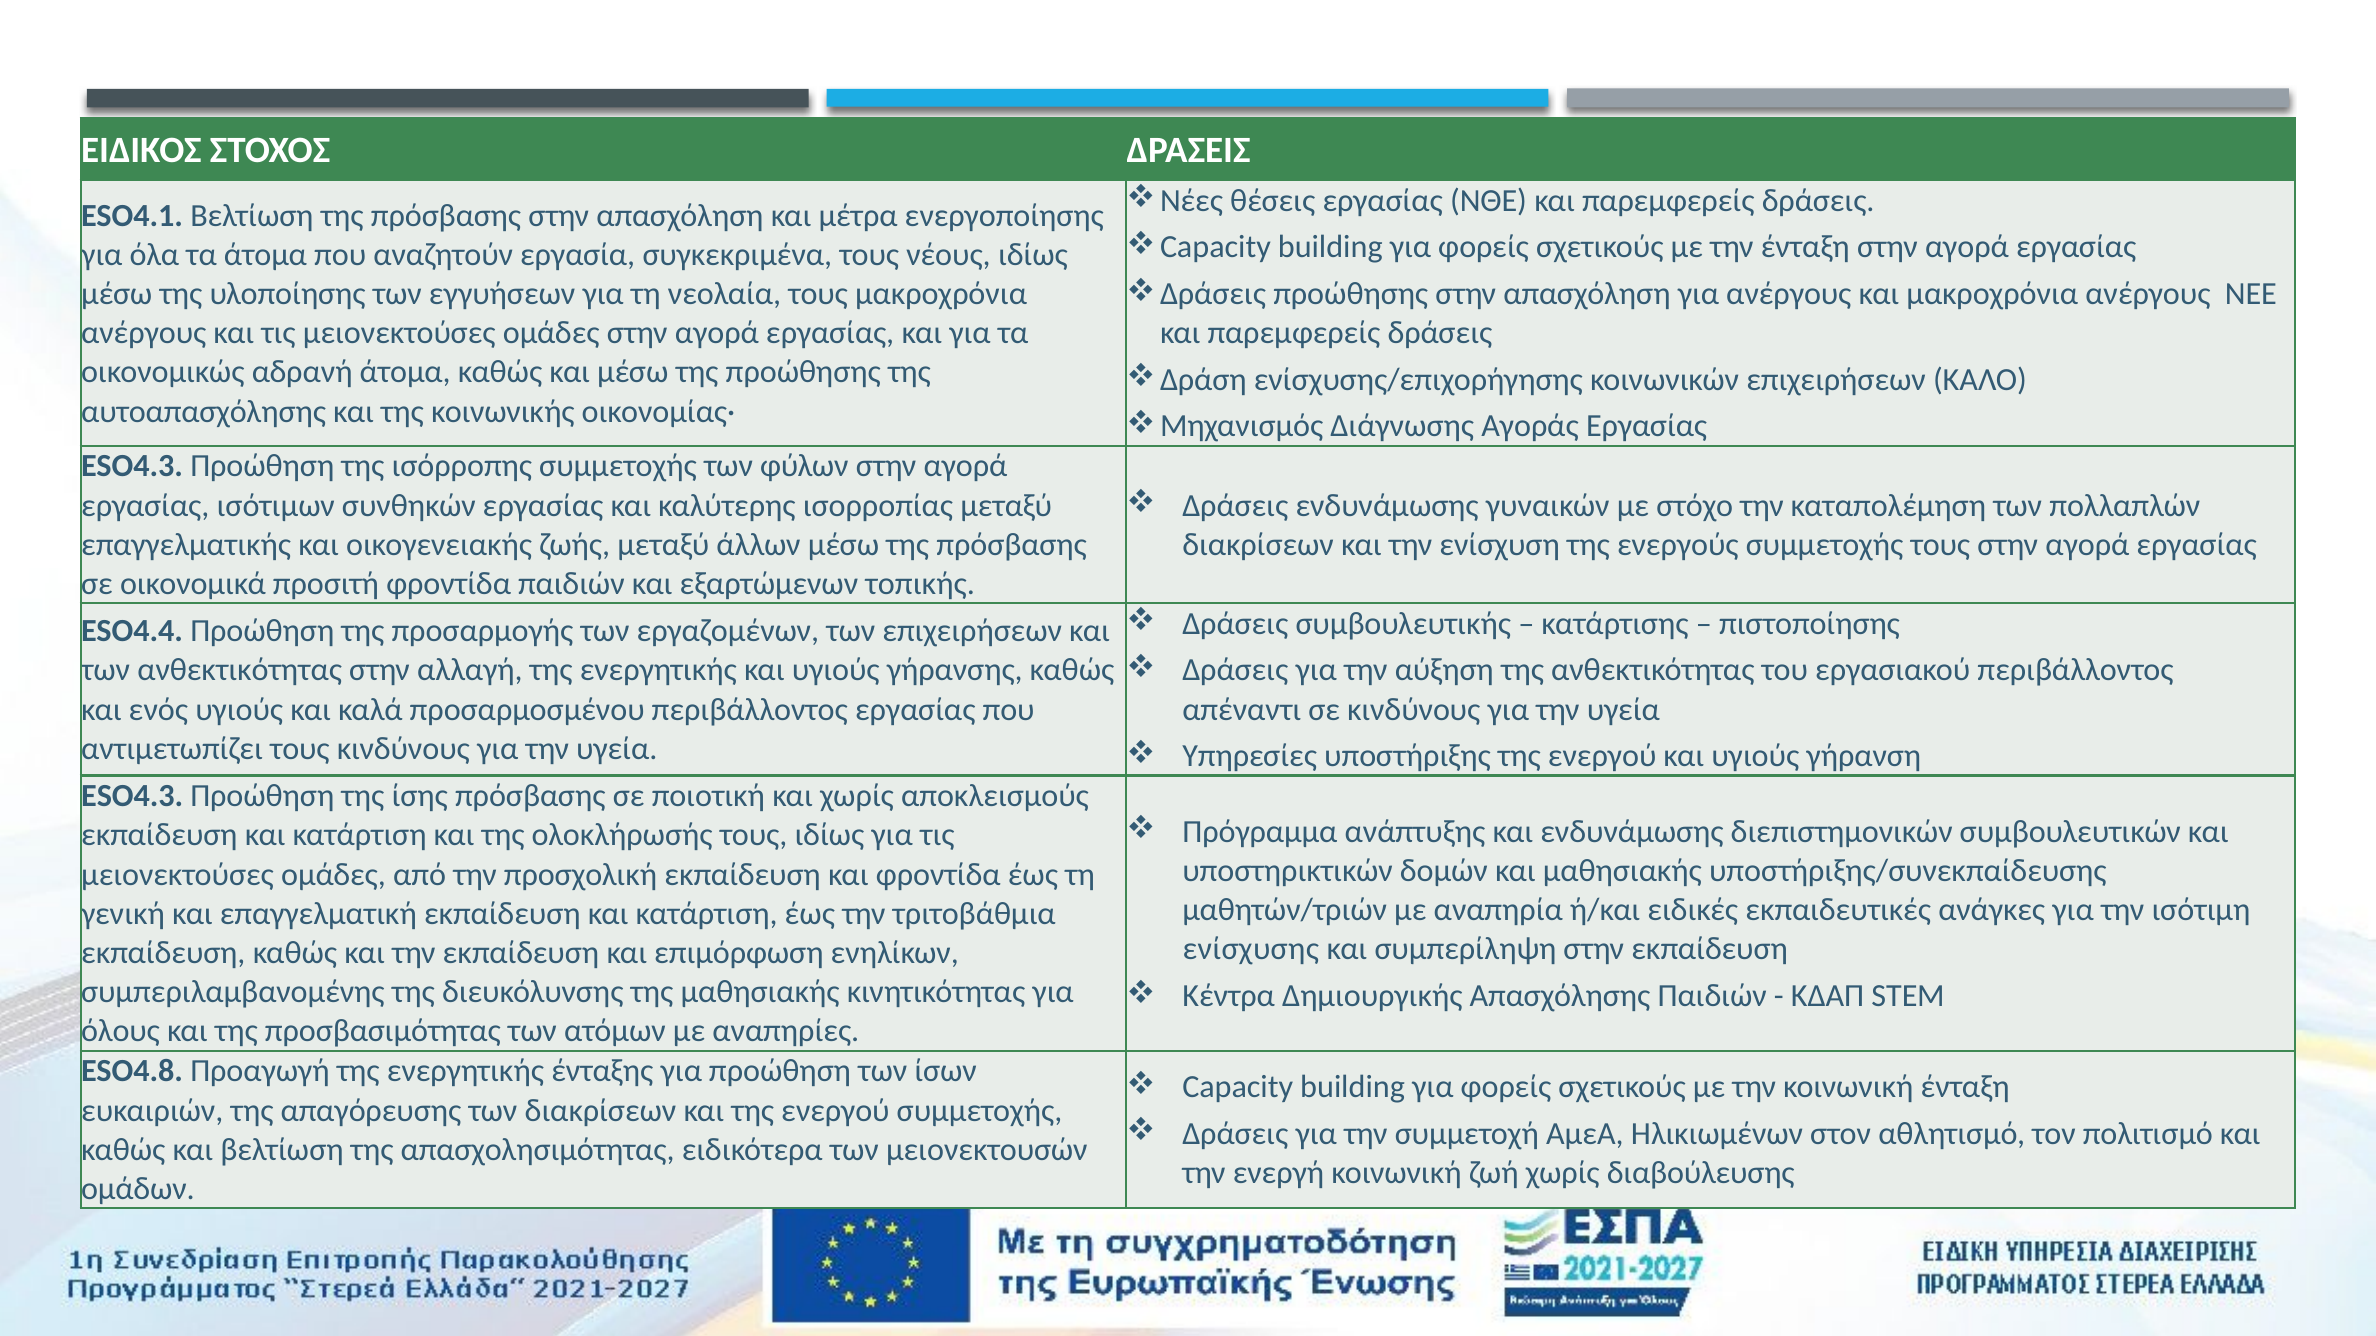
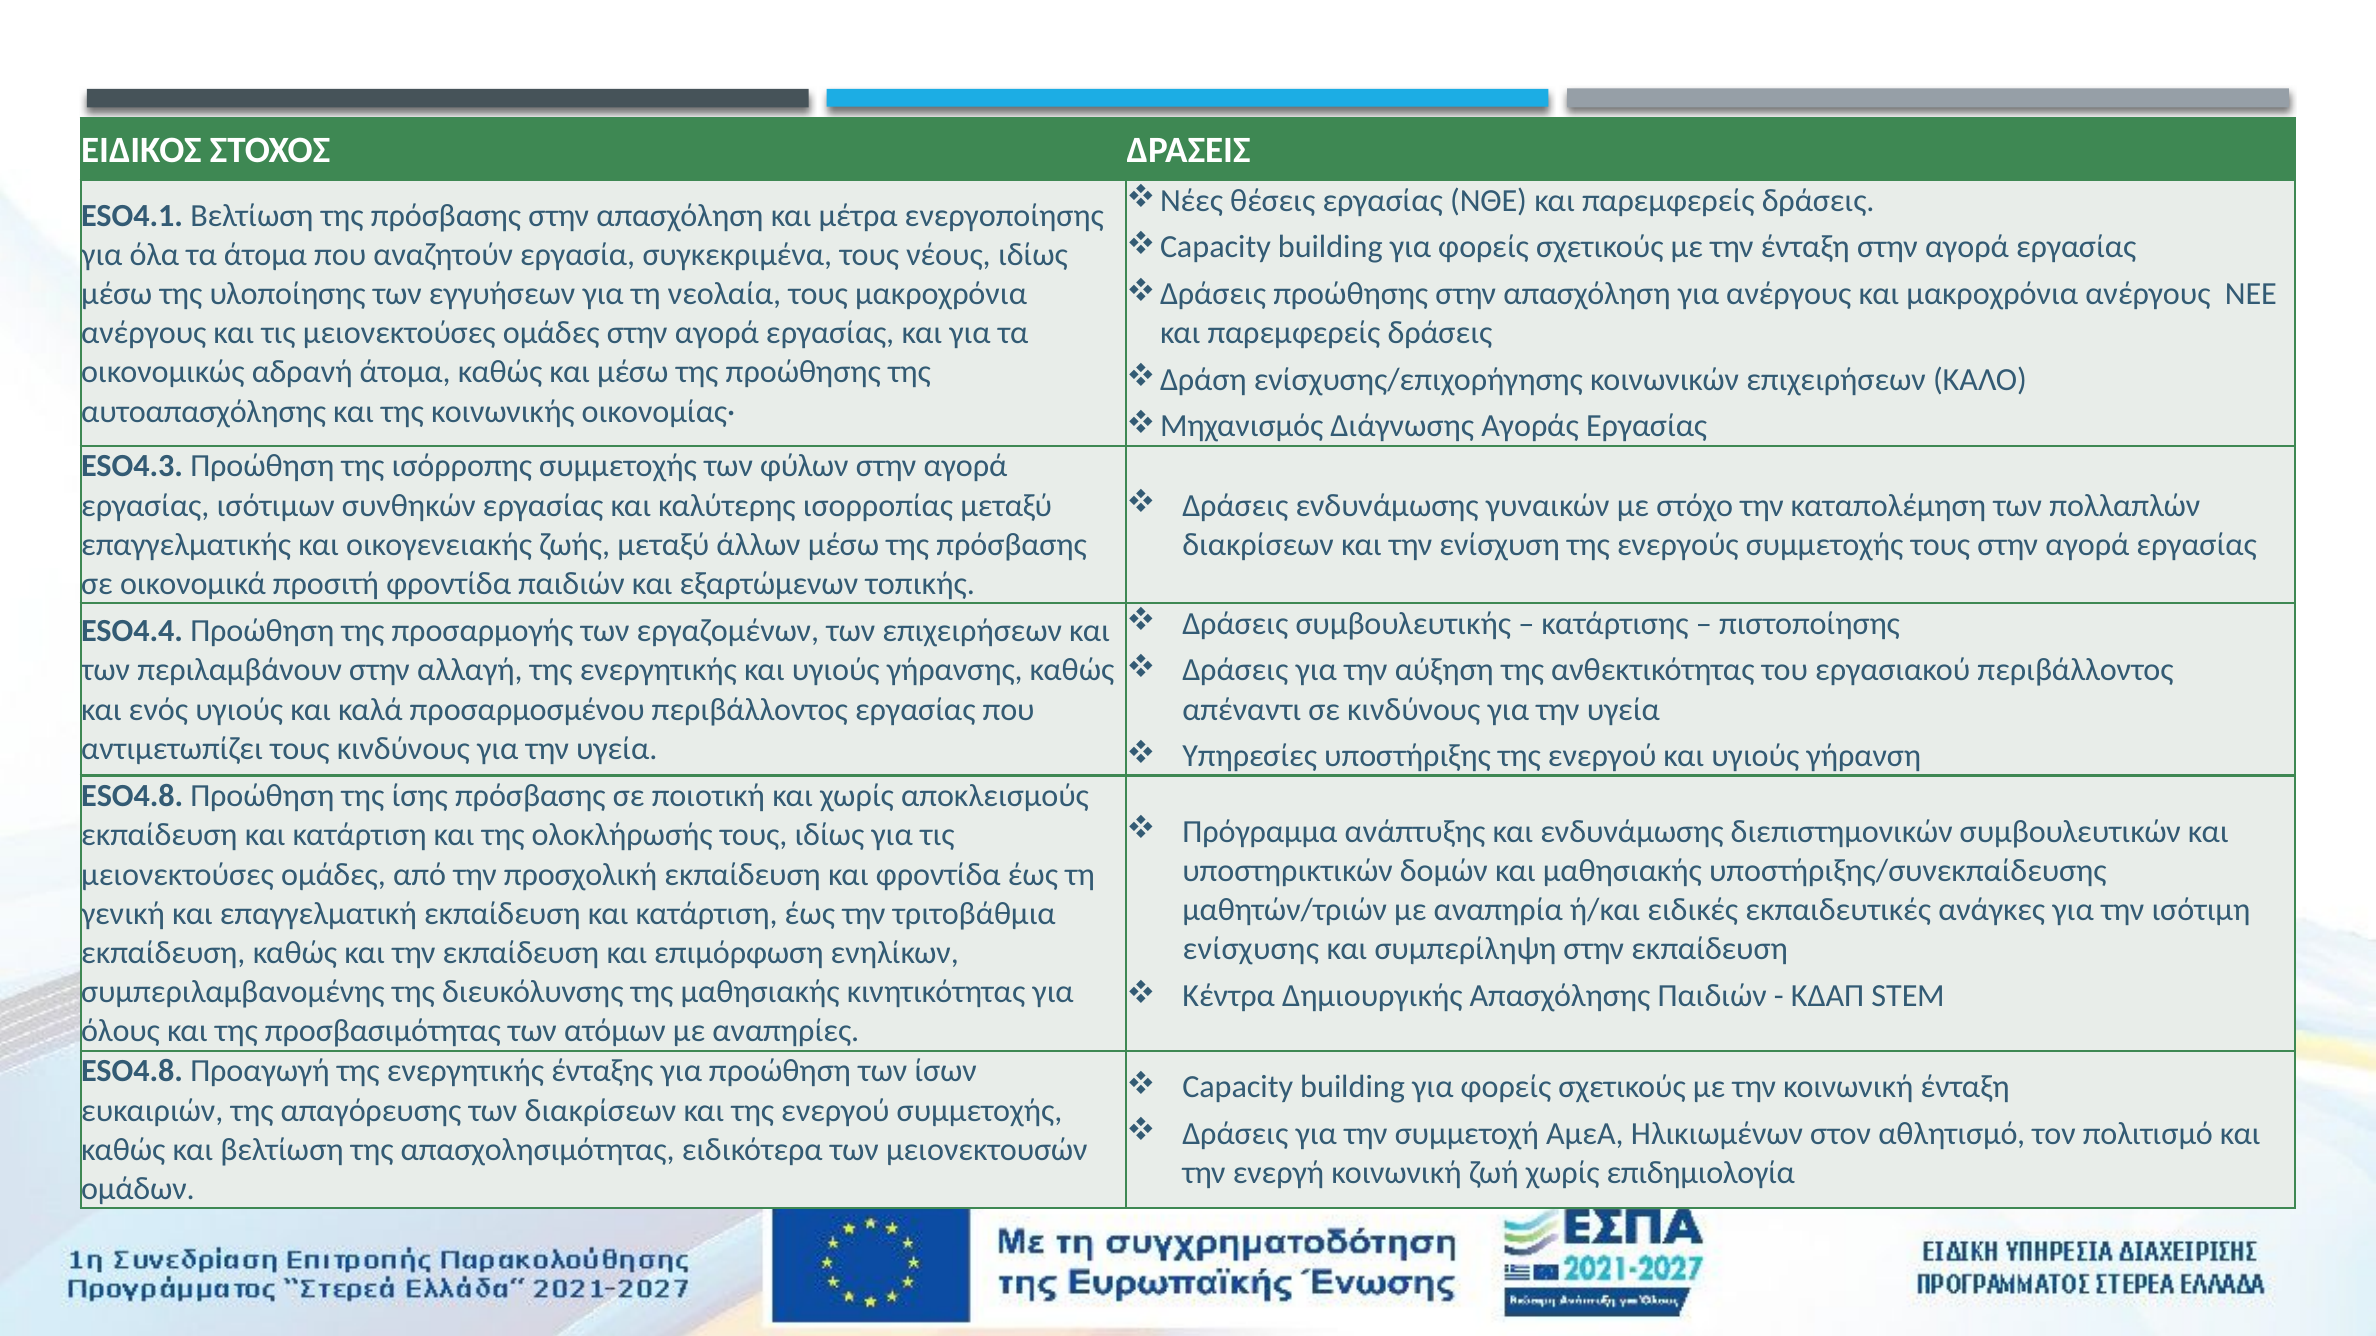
των ανθεκτικότητας: ανθεκτικότητας -> περιλαμβάνουν (240, 671)
ESO4.3: ESO4.3 -> ESO4.8 (132, 796)
διαβούλευσης: διαβούλευσης -> επιδημιολογία (1701, 1173)
